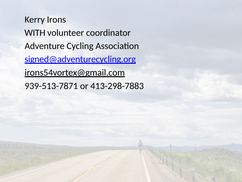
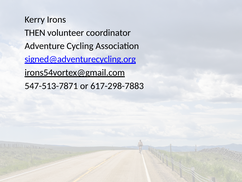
WITH: WITH -> THEN (35, 33)
939-513-7871: 939-513-7871 -> 547-513-7871 (51, 86)
413-298-7883: 413-298-7883 -> 617-298-7883 (117, 86)
